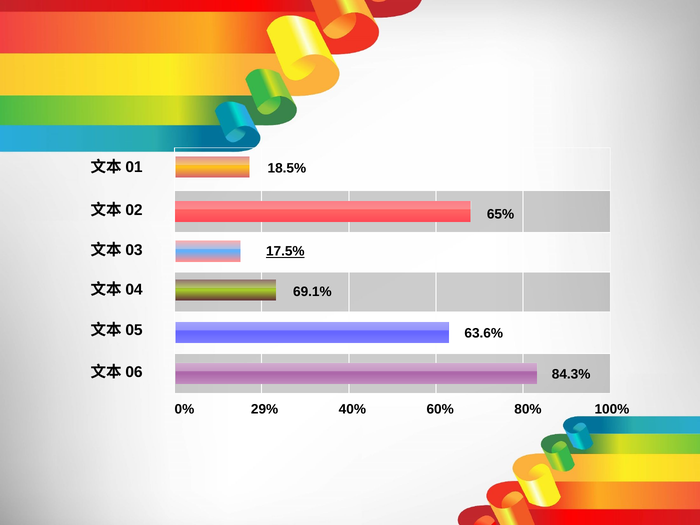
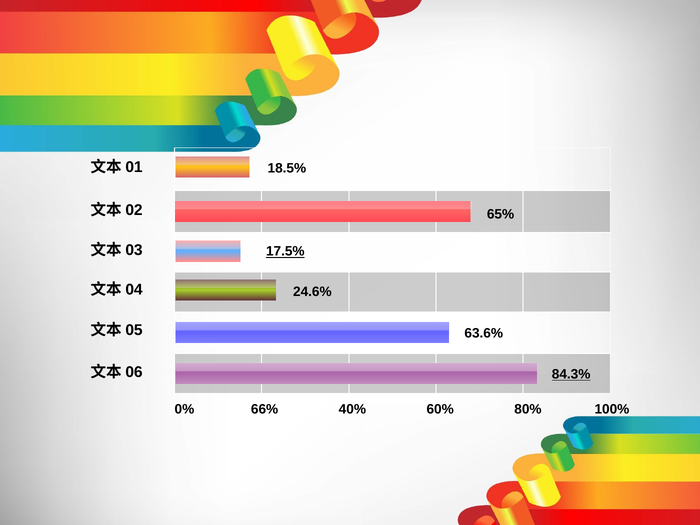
69.1%: 69.1% -> 24.6% (312, 292)
84.3% underline: none -> present (571, 374)
29%: 29% -> 66% (265, 409)
